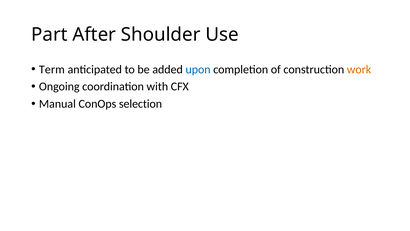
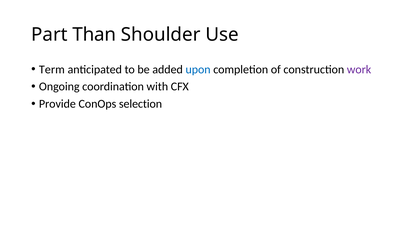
After: After -> Than (94, 34)
work colour: orange -> purple (359, 69)
Manual: Manual -> Provide (57, 104)
